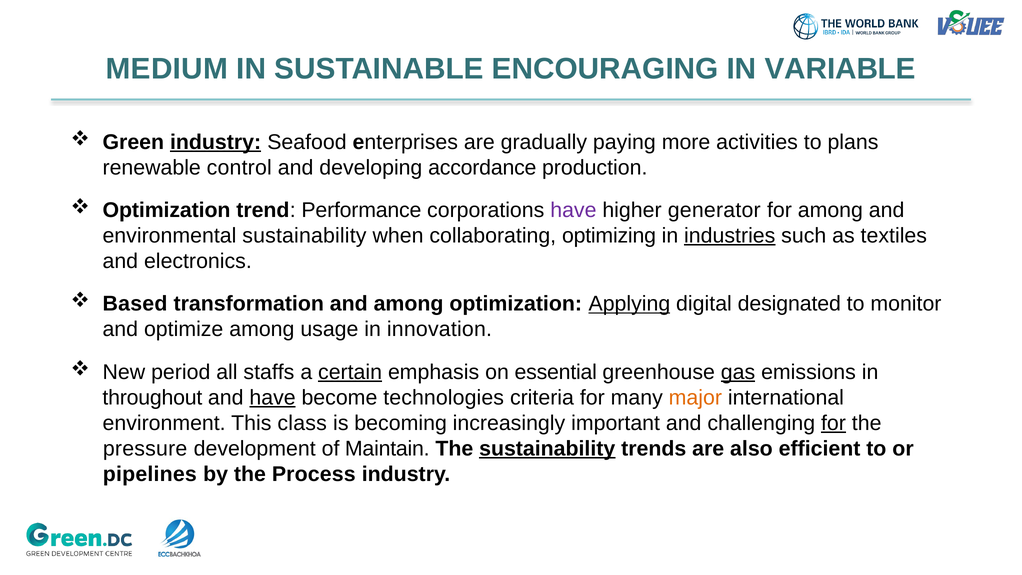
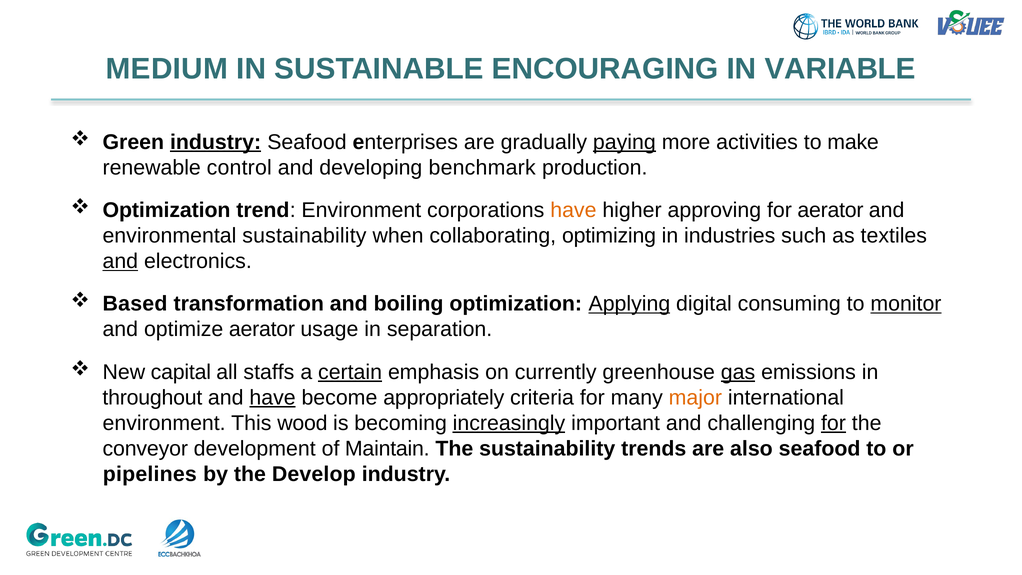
paying underline: none -> present (624, 142)
plans: plans -> make (853, 142)
accordance: accordance -> benchmark (482, 168)
trend Performance: Performance -> Environment (361, 210)
have colour: purple -> orange (573, 210)
generator: generator -> approving (714, 210)
for among: among -> aerator (830, 210)
industries underline: present -> none (730, 236)
and underline: none -> present (120, 261)
and among: among -> boiling (409, 304)
designated: designated -> consuming (789, 304)
monitor underline: none -> present (906, 304)
optimize among: among -> aerator (262, 329)
innovation: innovation -> separation (440, 329)
period: period -> capital (181, 372)
essential: essential -> currently (556, 372)
technologies: technologies -> appropriately (444, 397)
class: class -> wood (302, 423)
increasingly underline: none -> present (509, 423)
pressure: pressure -> conveyor (145, 449)
sustainability underline: present -> none (547, 449)
also efficient: efficient -> seafood (820, 449)
Process: Process -> Develop (314, 474)
